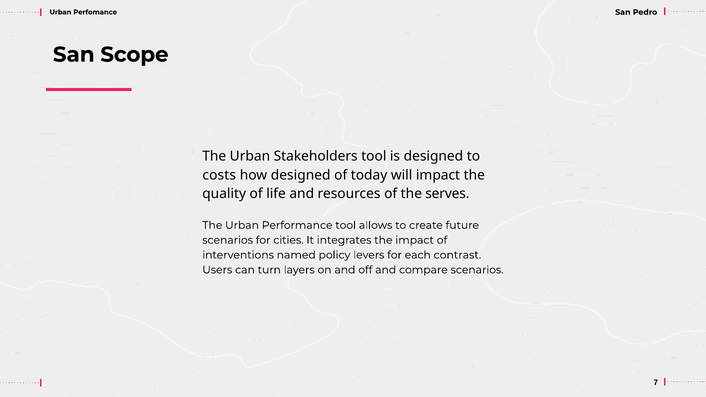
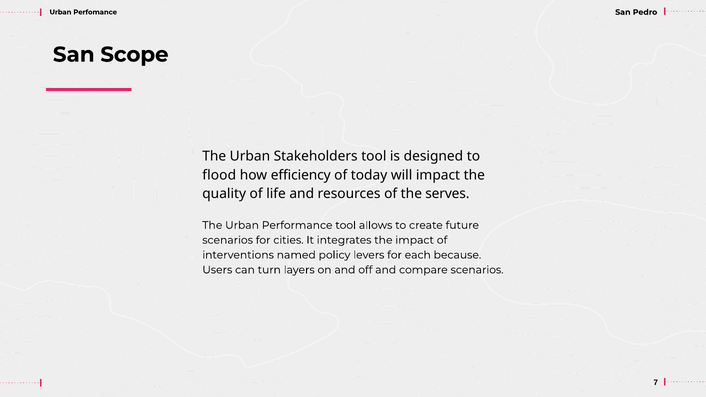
costs: costs -> flood (219, 175)
how designed: designed -> efficiency (301, 175)
contrast: contrast -> because (457, 255)
